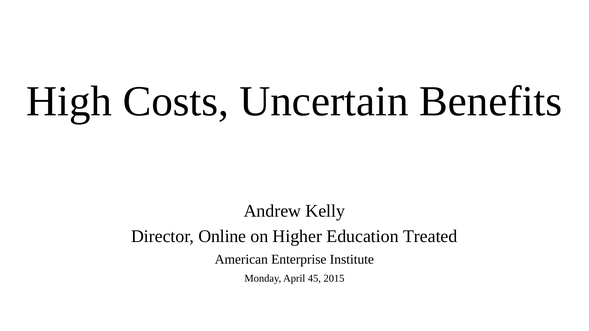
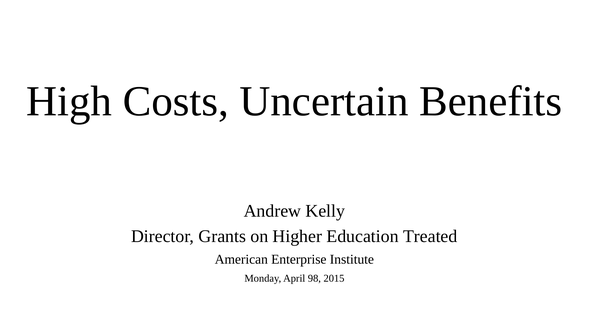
Online: Online -> Grants (222, 236)
45: 45 -> 98 (314, 279)
